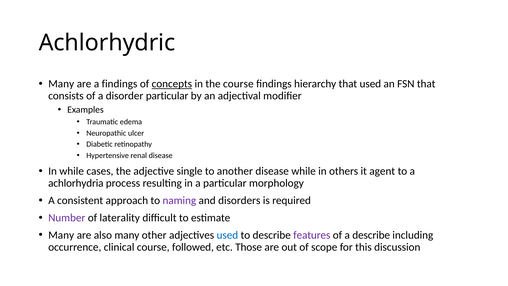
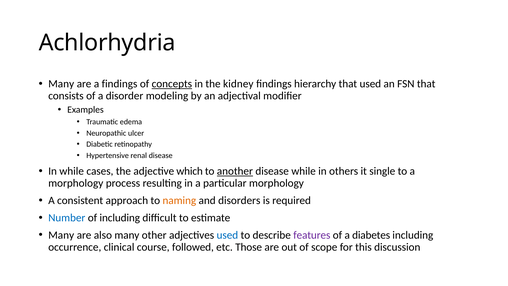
Achlorhydric: Achlorhydric -> Achlorhydria (107, 43)
the course: course -> kidney (238, 84)
disorder particular: particular -> modeling (167, 96)
single: single -> which (190, 171)
another underline: none -> present (235, 171)
agent: agent -> single (382, 171)
achlorhydria: achlorhydria -> morphology (76, 183)
naming colour: purple -> orange (179, 200)
Number colour: purple -> blue (67, 218)
of laterality: laterality -> including (120, 218)
a describe: describe -> diabetes (371, 235)
